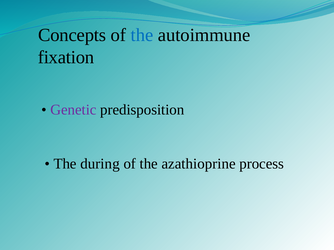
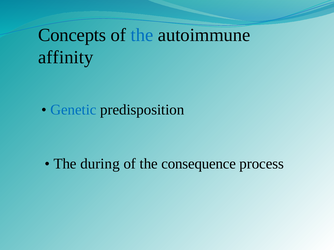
fixation: fixation -> affinity (66, 57)
Genetic colour: purple -> blue (73, 110)
azathioprine: azathioprine -> consequence (199, 164)
